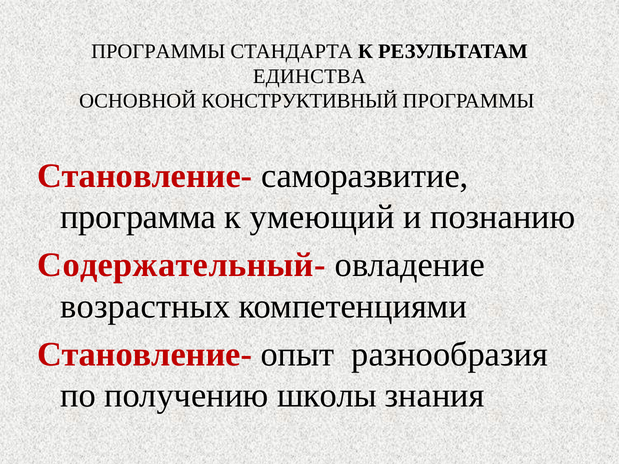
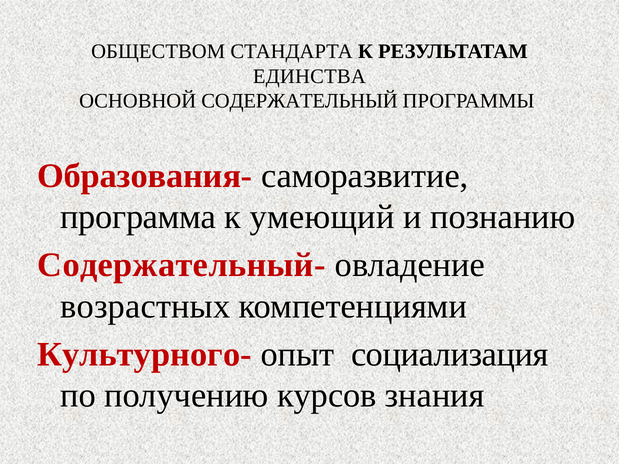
ПРОГРАММЫ: ПРОГРАММЫ -> ОБЩЕСТВОМ (158, 52)
КОНСТРУКТИВНЫЙ: КОНСТРУКТИВНЫЙ -> СОДЕРЖАТЕЛЬНЫЙ (300, 101)
Становление-: Становление- -> Образования- (145, 176)
Становление-: Становление- -> Культурного- (145, 355)
разнообразия: разнообразия -> социализация (450, 355)
школы: школы -> курсов (327, 396)
